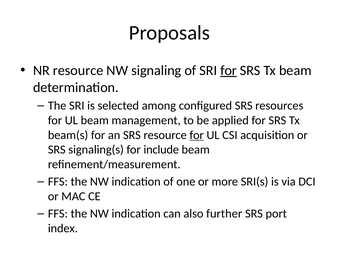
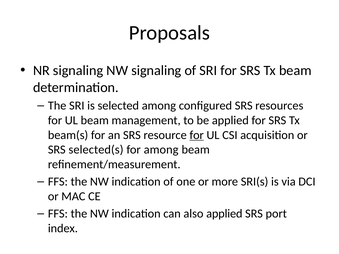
NR resource: resource -> signaling (78, 70)
for underline: present -> none (229, 70)
signaling(s: signaling(s -> selected(s (96, 150)
for include: include -> among (161, 150)
also further: further -> applied (224, 214)
